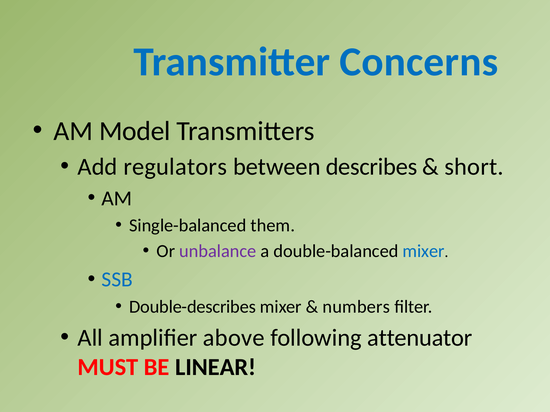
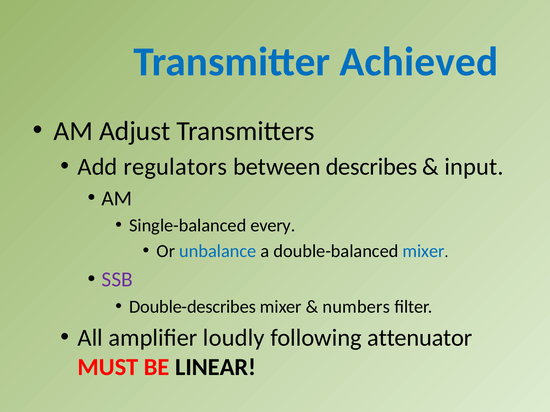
Concerns: Concerns -> Achieved (419, 62)
Model: Model -> Adjust (135, 131)
short: short -> input (474, 167)
them: them -> every (273, 226)
unbalance colour: purple -> blue (218, 252)
SSB colour: blue -> purple (117, 280)
above: above -> loudly (234, 338)
